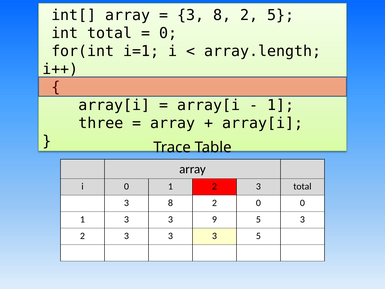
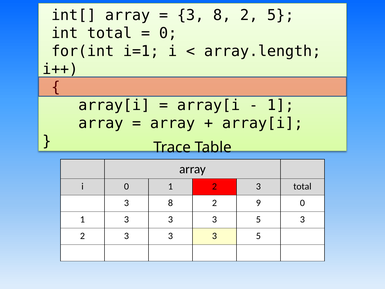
three: three -> array (101, 123)
2 0: 0 -> 9 (258, 203)
1 3 3 9: 9 -> 3 (214, 219)
